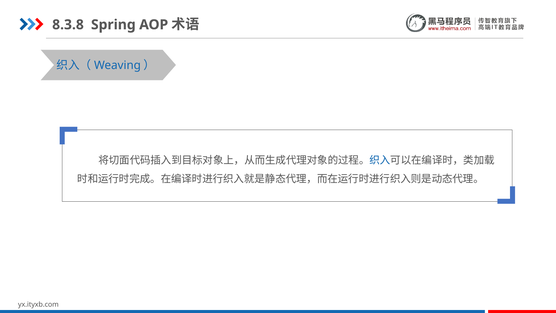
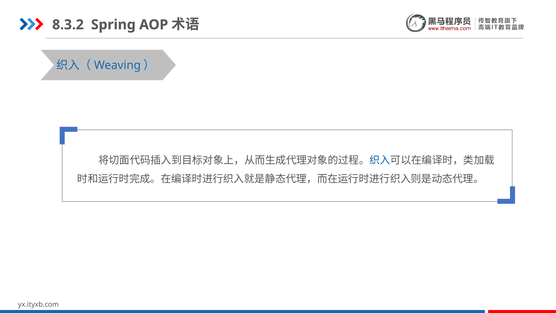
8.3.8: 8.3.8 -> 8.3.2 (68, 25)
